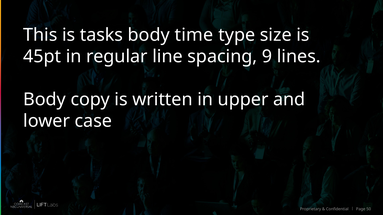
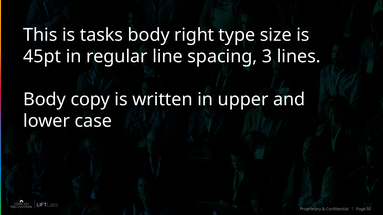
time: time -> right (194, 35)
9: 9 -> 3 (267, 57)
